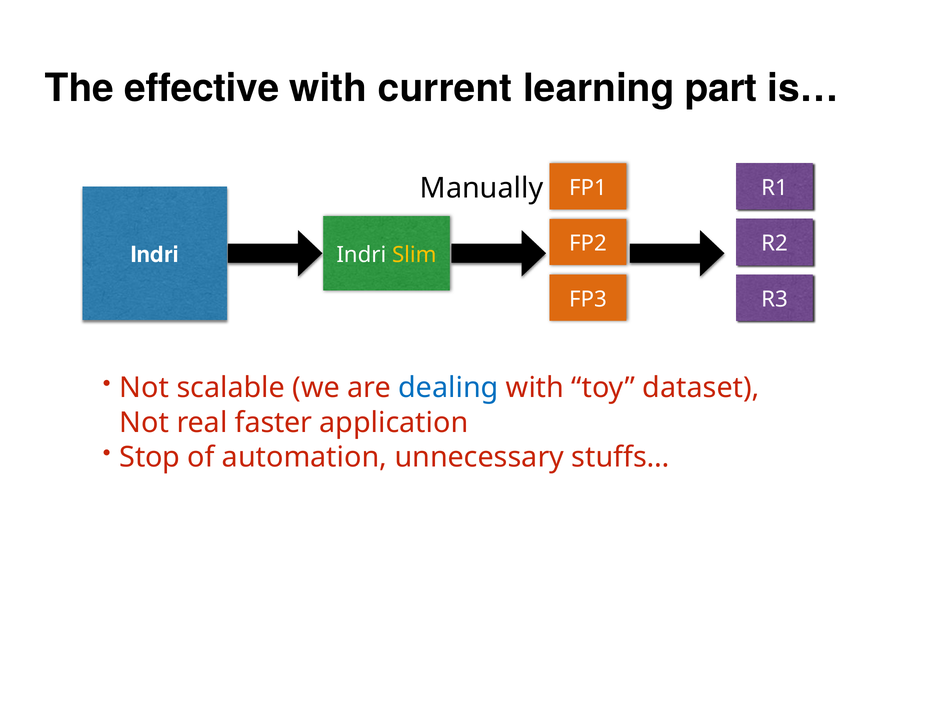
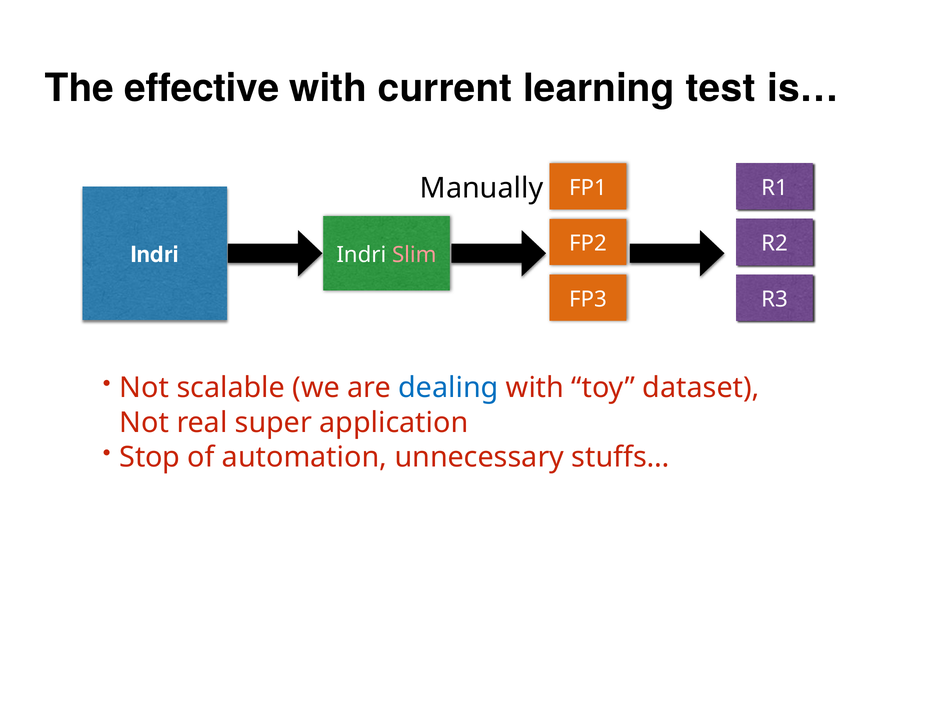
part: part -> test (721, 88)
Slim colour: yellow -> pink (414, 255)
faster: faster -> super (273, 422)
